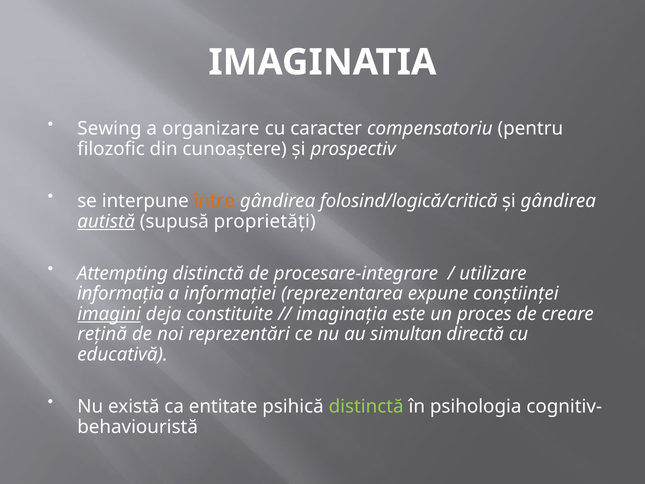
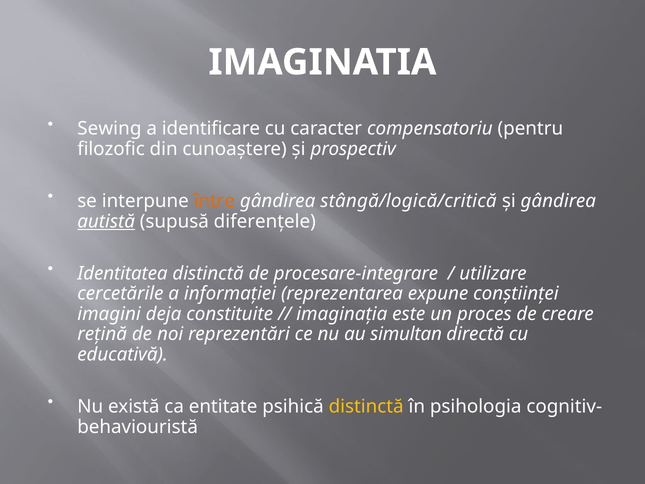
organizare: organizare -> identificare (211, 129)
folosind/logică/critică: folosind/logică/critică -> stângă/logică/critică (409, 201)
proprietăţi: proprietăţi -> diferenţele (265, 221)
Attempting: Attempting -> Identitatea (122, 273)
informaţia: informaţia -> cercetările (120, 293)
imagini underline: present -> none (109, 314)
distinctă colour: light green -> yellow (366, 406)
